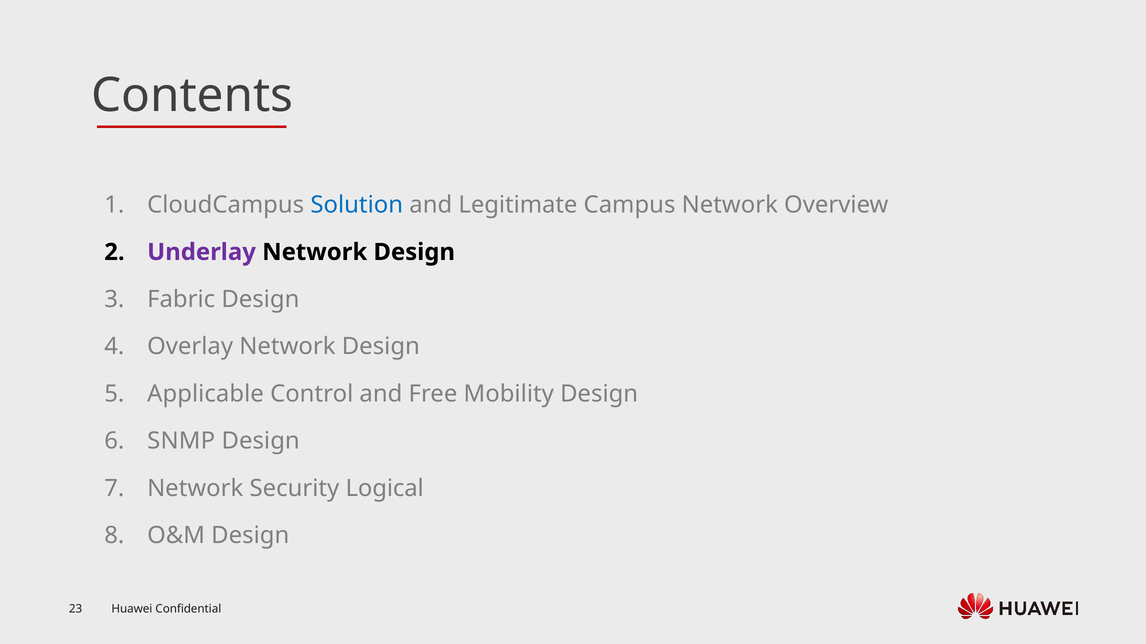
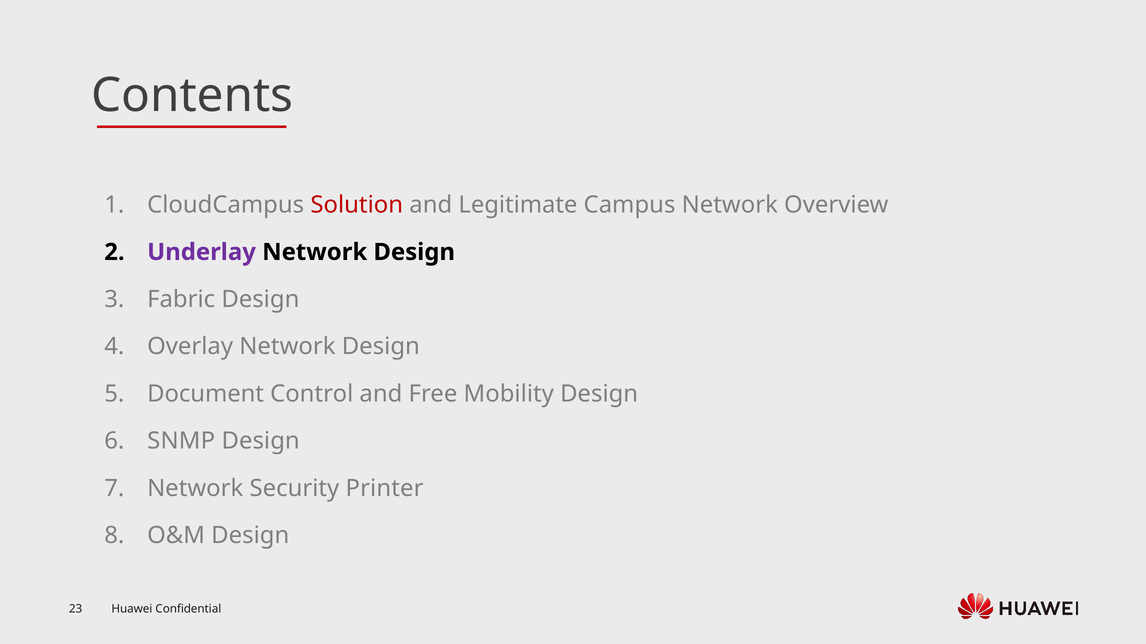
Solution colour: blue -> red (357, 205)
Applicable: Applicable -> Document (206, 394)
Logical: Logical -> Printer (385, 489)
